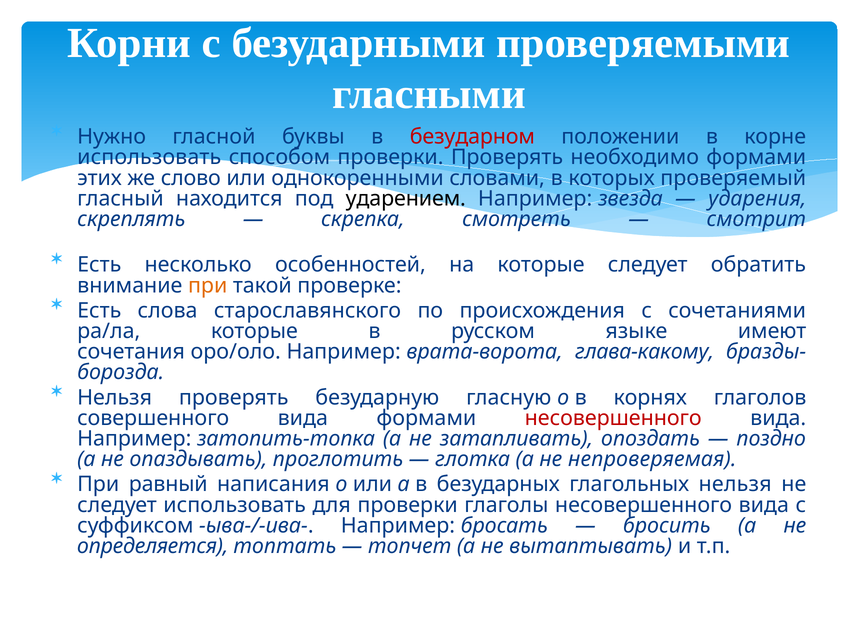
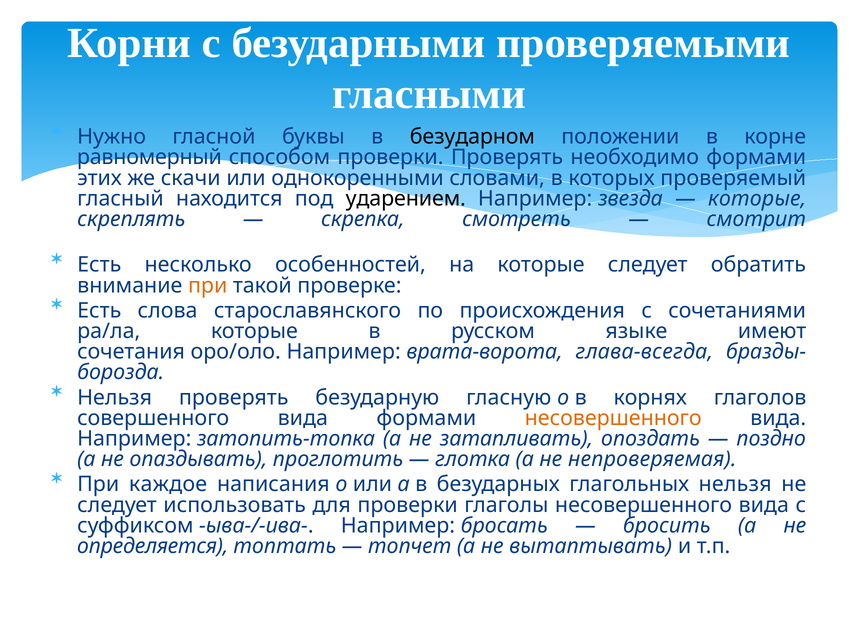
безударном colour: red -> black (472, 137)
использовать: использовать -> равномерный (149, 157)
слово: слово -> скачи (191, 178)
ударения: ударения -> которые (757, 199)
глава-какому: глава-какому -> глава-всегда (644, 352)
несовершенного colour: red -> orange (613, 418)
равный: равный -> каждое (168, 485)
